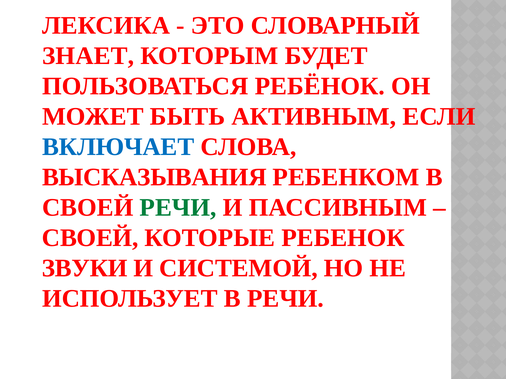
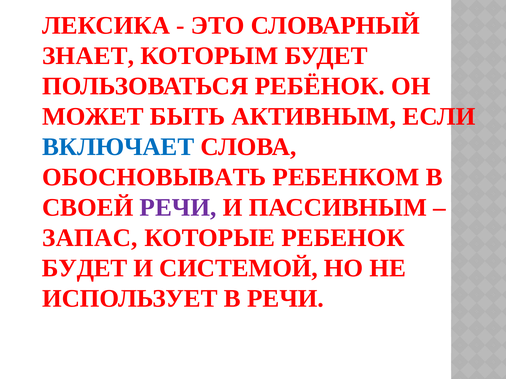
ВЫСКАЗЫВАНИЯ: ВЫСКАЗЫВАНИЯ -> ОБОСНОВЫВАТЬ (154, 177)
РЕЧИ colour: green -> purple (178, 208)
СВОЕЙ: СВОЕЙ -> ЗАПАС (90, 238)
ЗВУКИ: ЗВУКИ -> БУДЕТ (85, 269)
